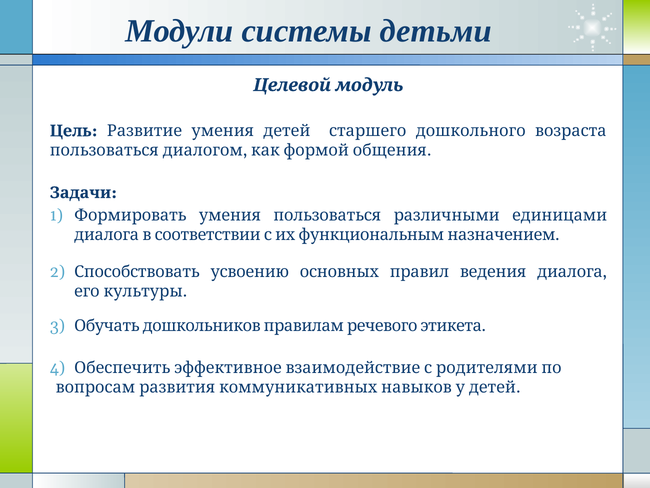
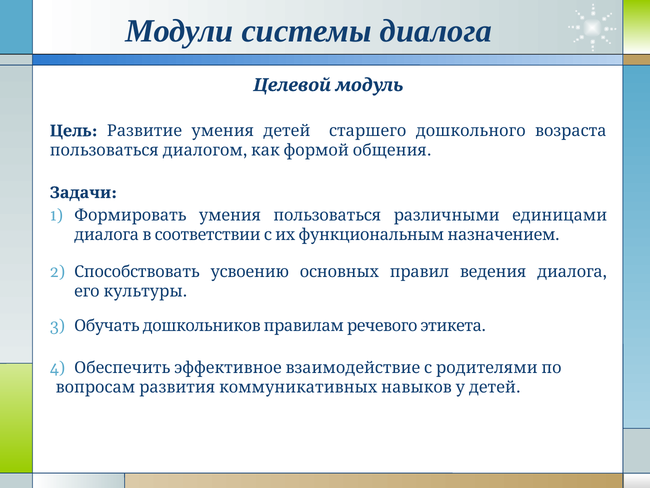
системы детьми: детьми -> диалога (436, 31)
